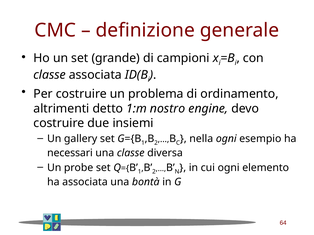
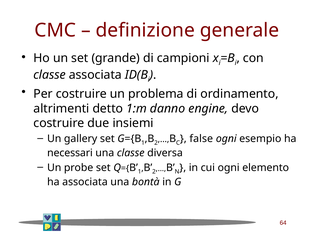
nostro: nostro -> danno (168, 109)
nella: nella -> false (201, 139)
